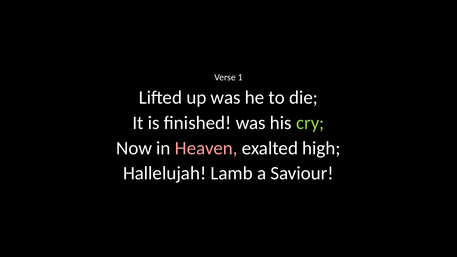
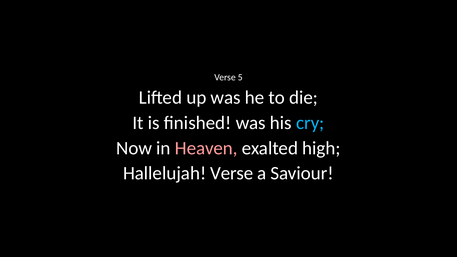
1: 1 -> 5 (240, 77)
cry colour: light green -> light blue (310, 123)
Hallelujah Lamb: Lamb -> Verse (232, 173)
